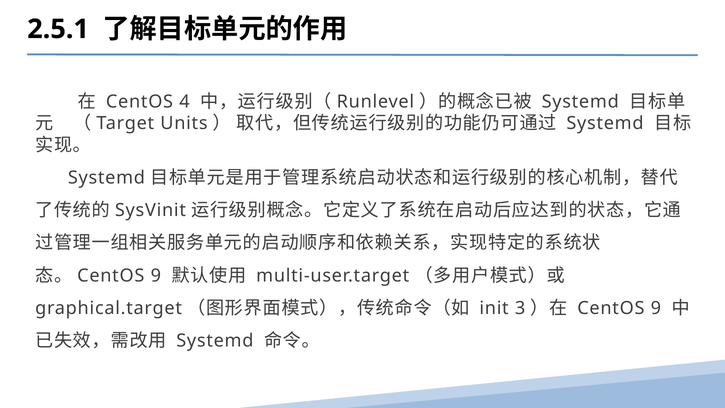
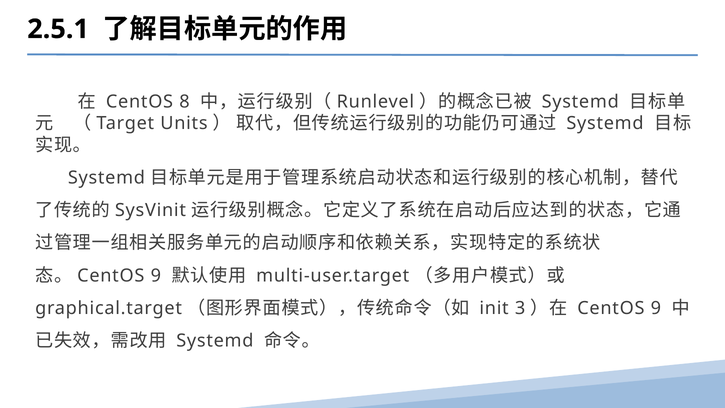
4: 4 -> 8 (184, 102)
